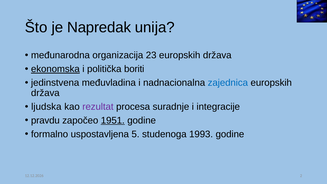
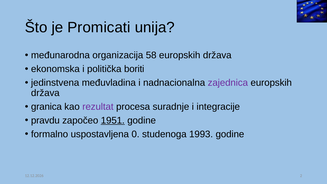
Napredak: Napredak -> Promicati (99, 27)
23: 23 -> 58 (151, 55)
ekonomska underline: present -> none (55, 69)
zajednica colour: blue -> purple (228, 83)
ljudska: ljudska -> granica (46, 107)
5: 5 -> 0 (135, 134)
